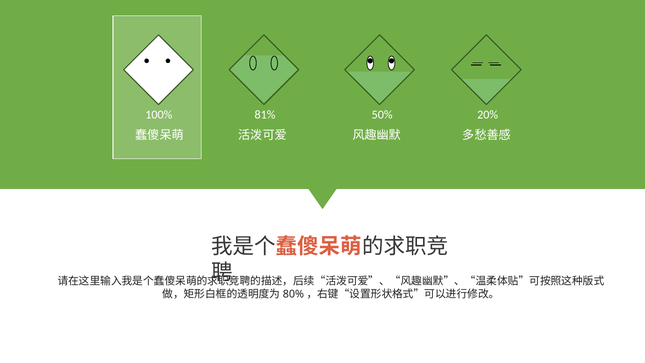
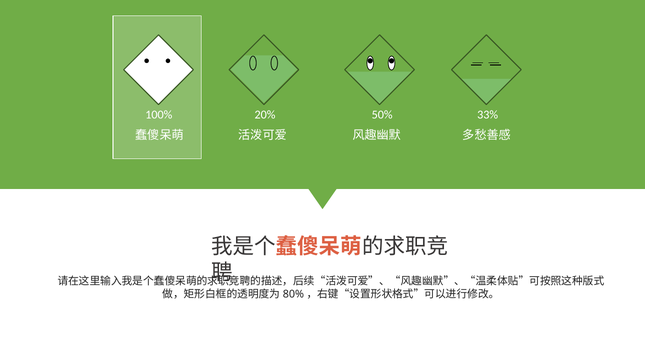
81%: 81% -> 20% (265, 115)
20%: 20% -> 33% (488, 115)
